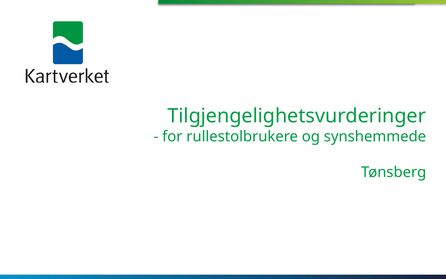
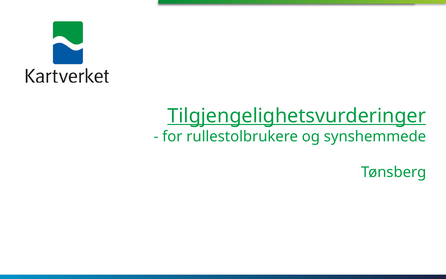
Tilgjengelighetsvurderinger underline: none -> present (297, 116)
